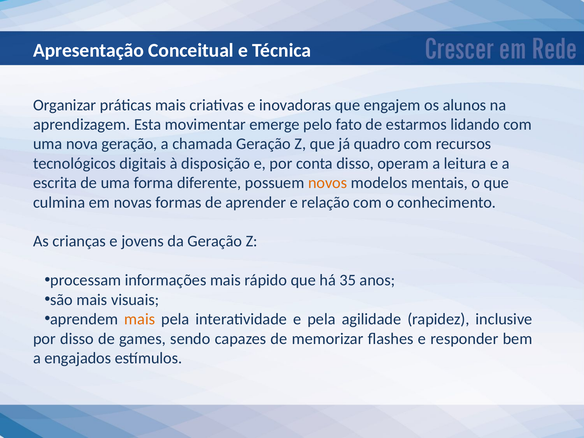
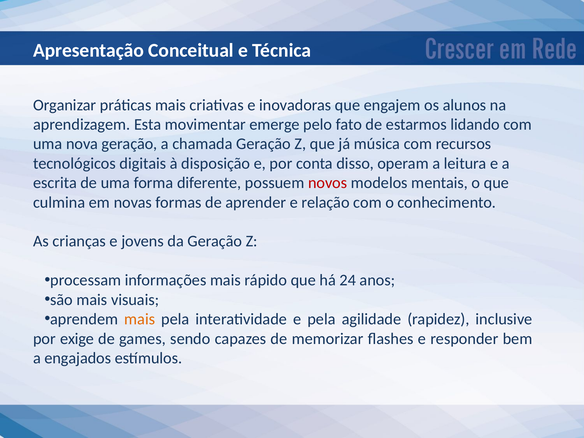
quadro: quadro -> música (377, 144)
novos colour: orange -> red (328, 183)
35: 35 -> 24 (348, 280)
por disso: disso -> exige (77, 339)
